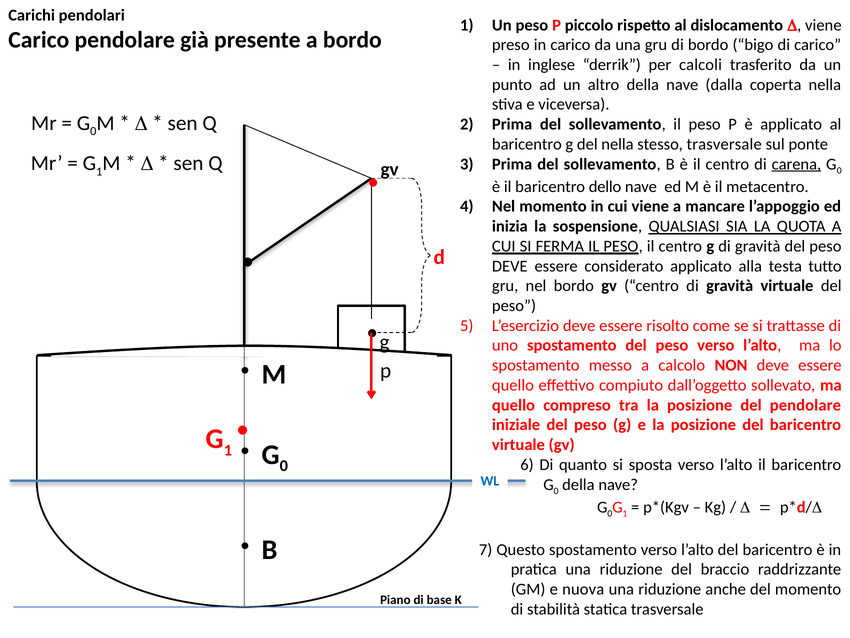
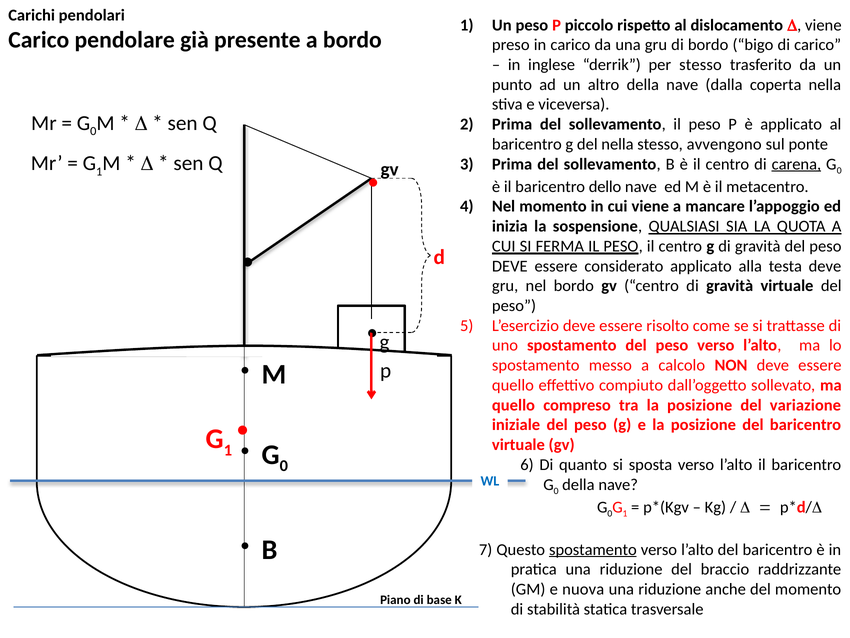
per calcoli: calcoli -> stesso (700, 65)
stesso trasversale: trasversale -> avvengono (724, 144)
testa tutto: tutto -> deve (825, 266)
del pendolare: pendolare -> variazione (805, 405)
spostamento underline: none -> present (593, 549)
